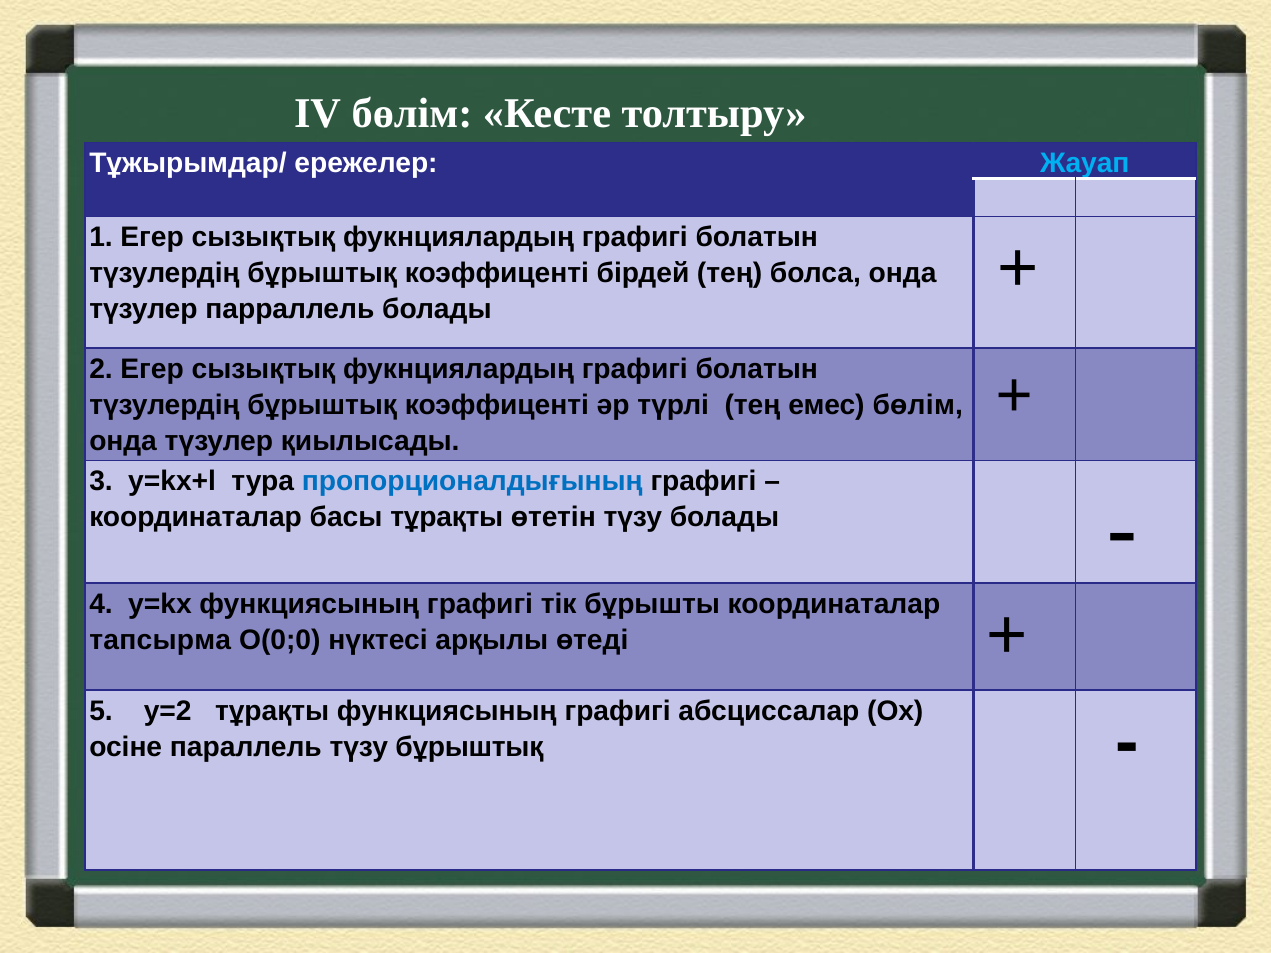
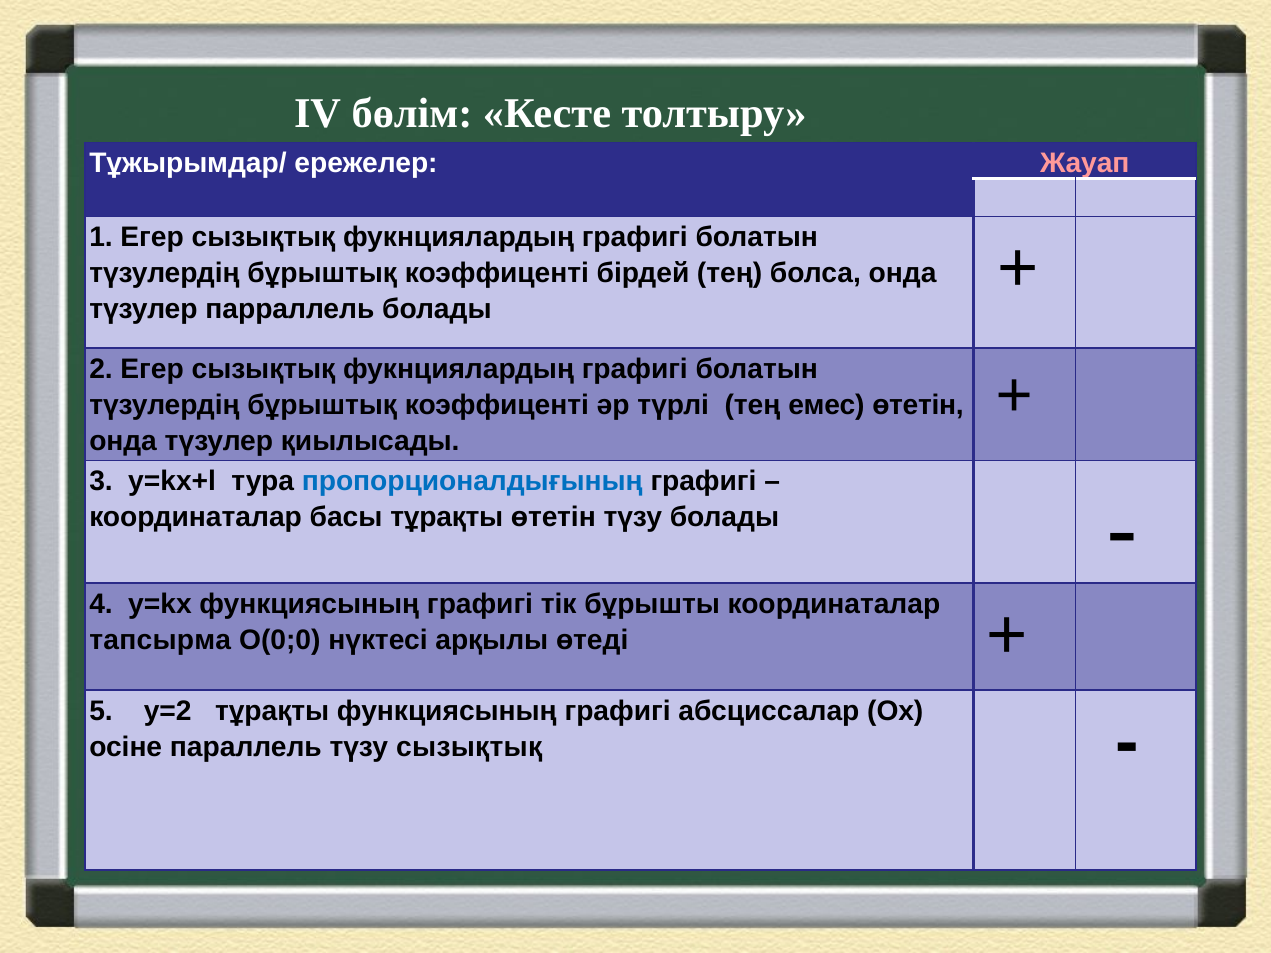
Жауап colour: light blue -> pink (1085, 163)
емес бөлім: бөлім -> өтетін (918, 405)
түзу бұрыштық: бұрыштық -> сызықтық (469, 747)
